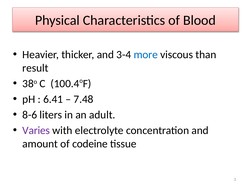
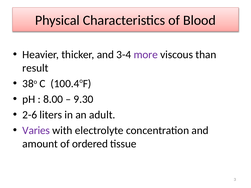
more colour: blue -> purple (146, 55)
6.41: 6.41 -> 8.00 (53, 99)
7.48: 7.48 -> 9.30 (83, 99)
8-6: 8-6 -> 2-6 (30, 115)
codeine: codeine -> ordered (90, 144)
